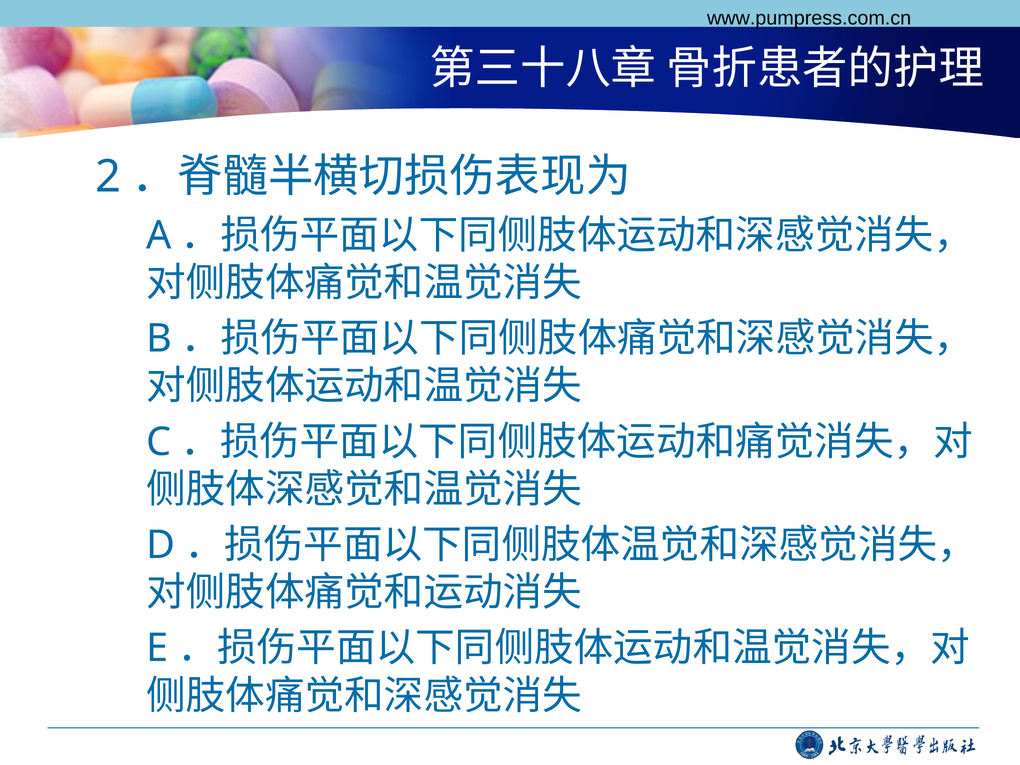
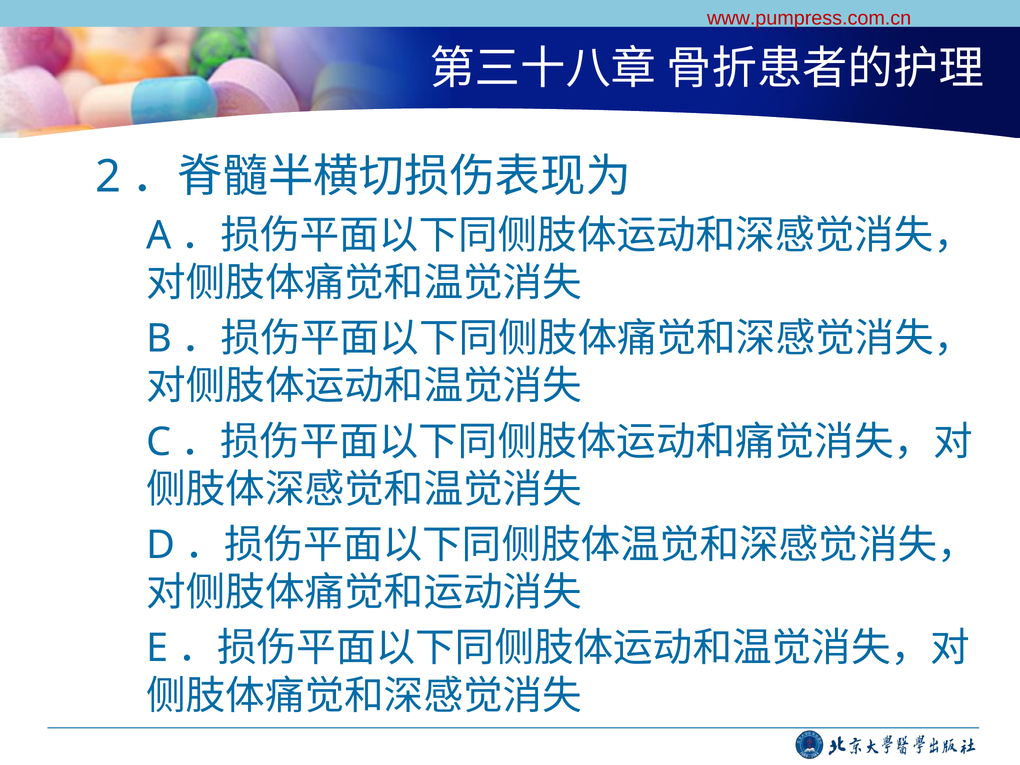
www.pumpress.com.cn colour: black -> red (809, 18)
